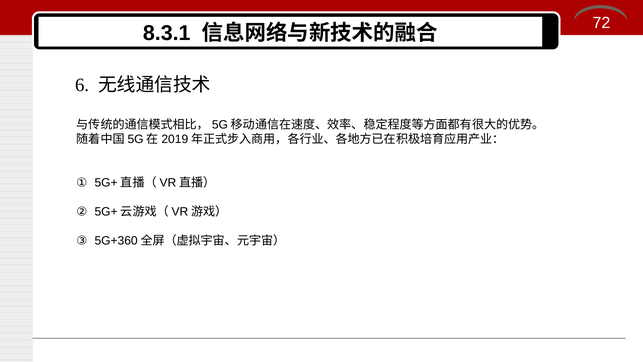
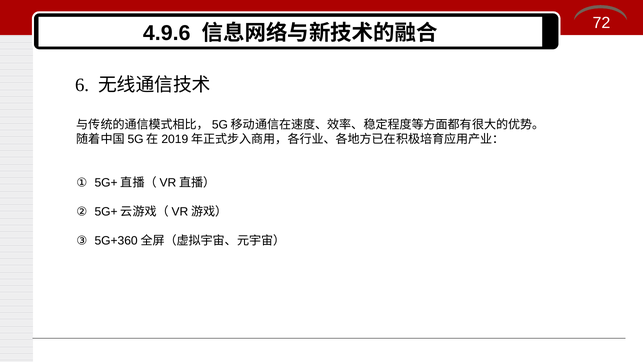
8.3.1: 8.3.1 -> 4.9.6 (167, 33)
